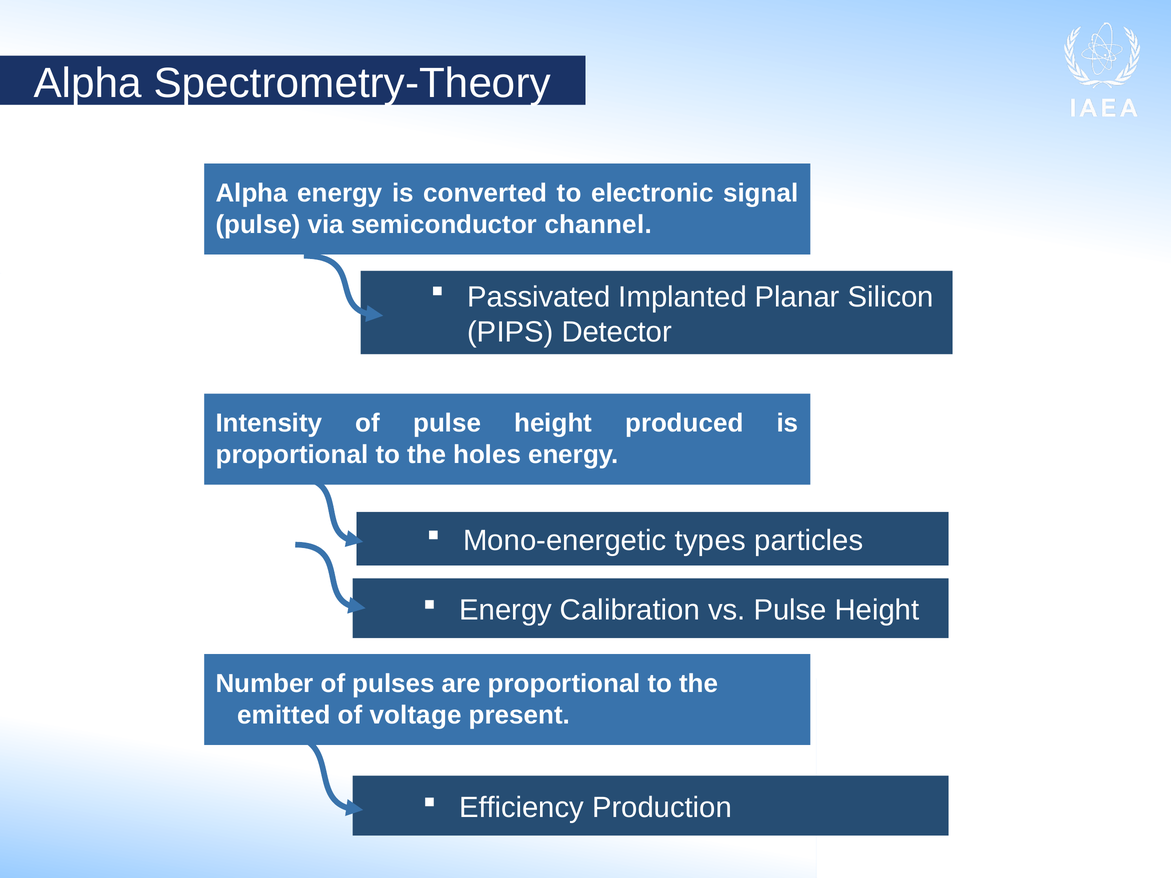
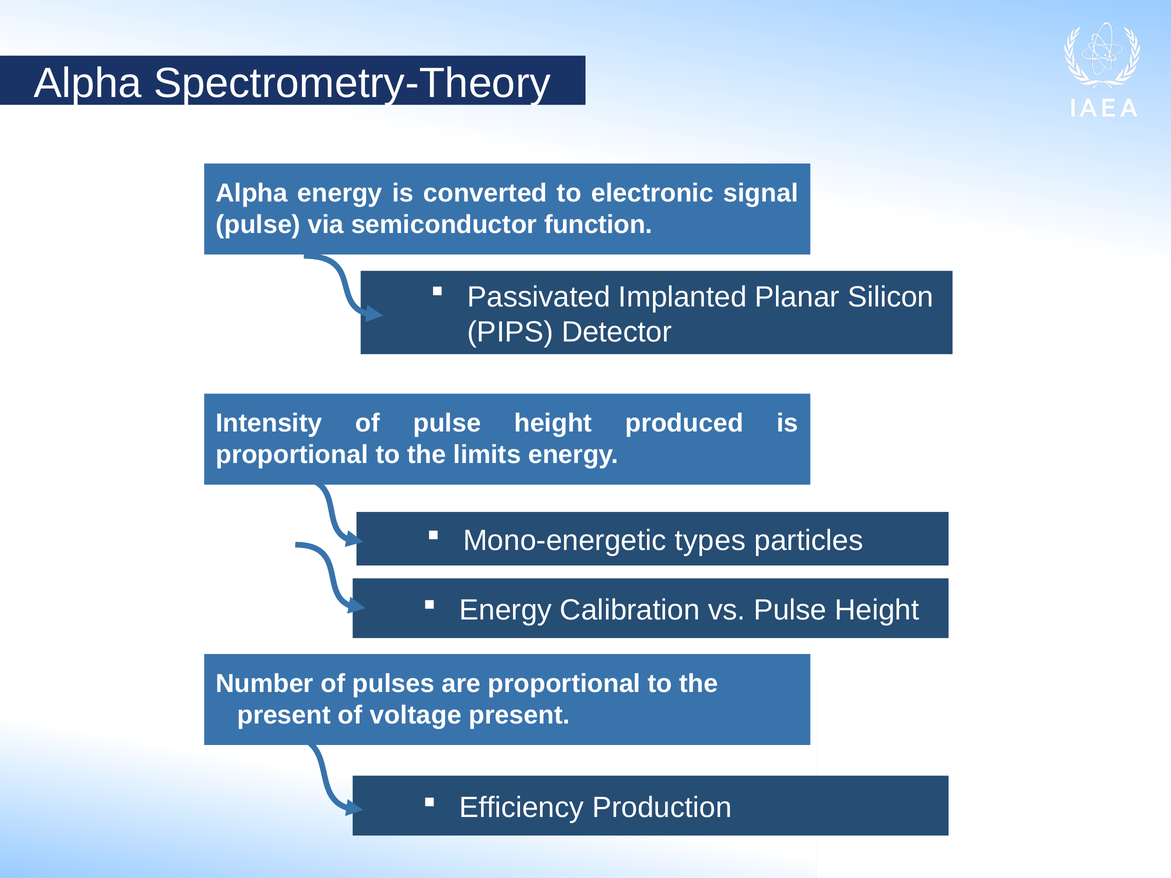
channel: channel -> function (598, 225)
holes: holes -> limits (487, 455)
emitted: emitted -> present (284, 715)
